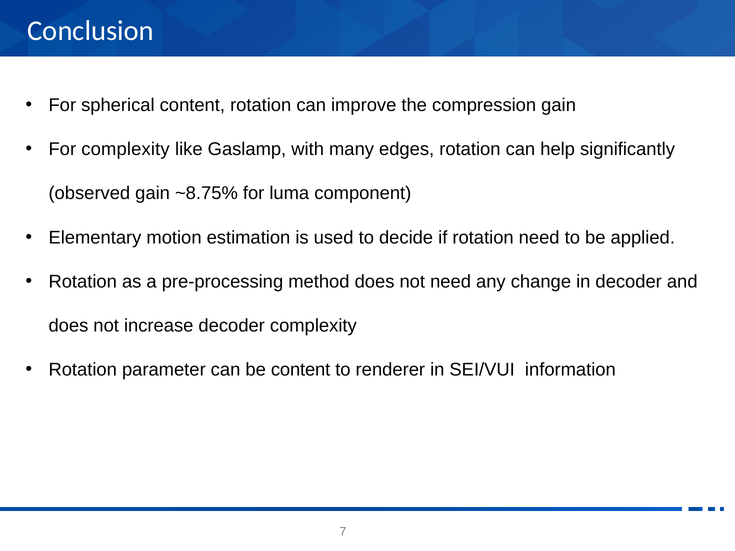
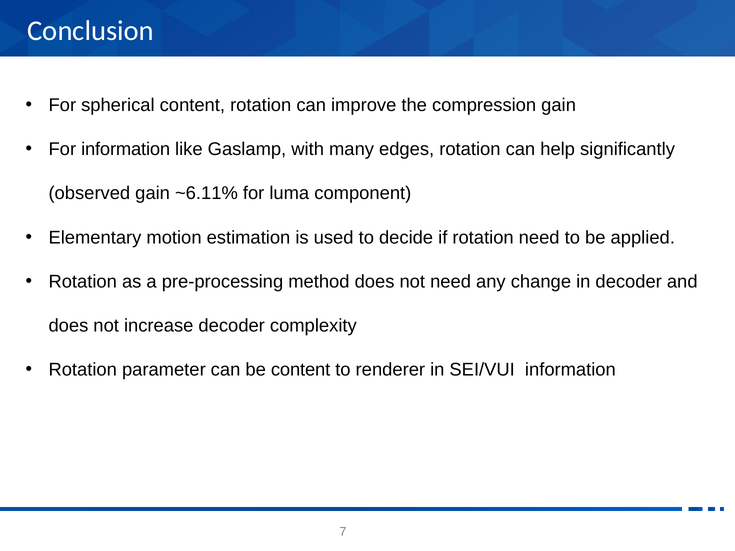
For complexity: complexity -> information (126, 149)
~8.75%: ~8.75% -> ~6.11% (206, 194)
